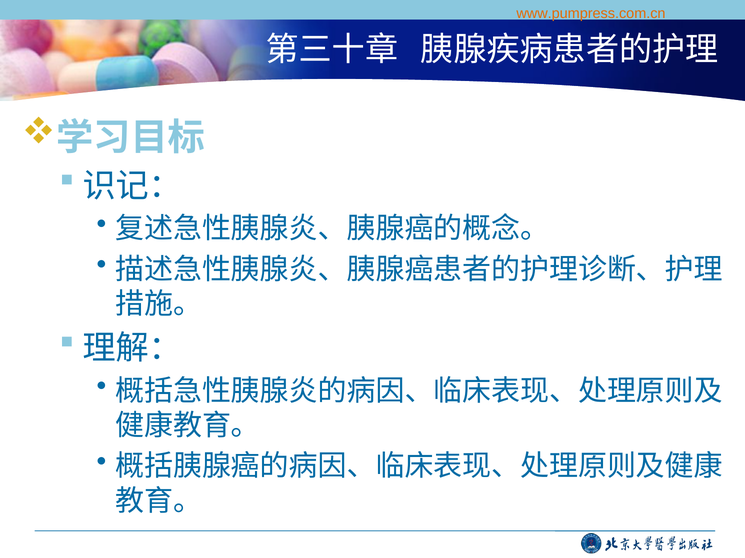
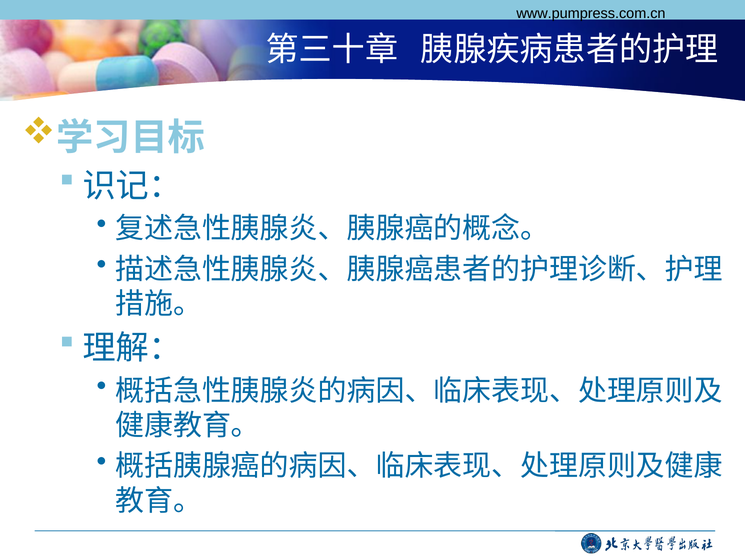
www.pumpress.com.cn colour: orange -> black (591, 13)
